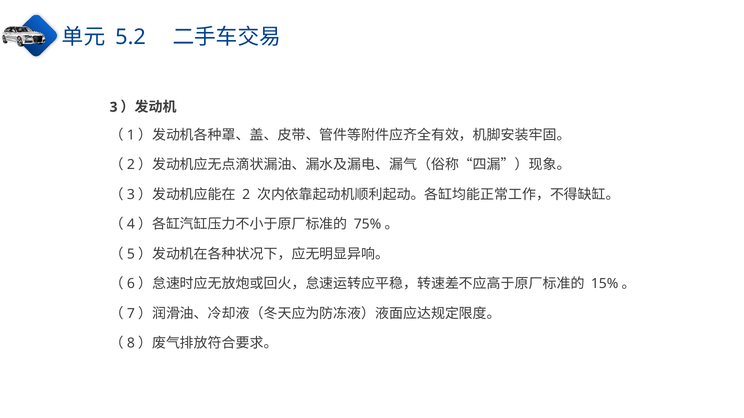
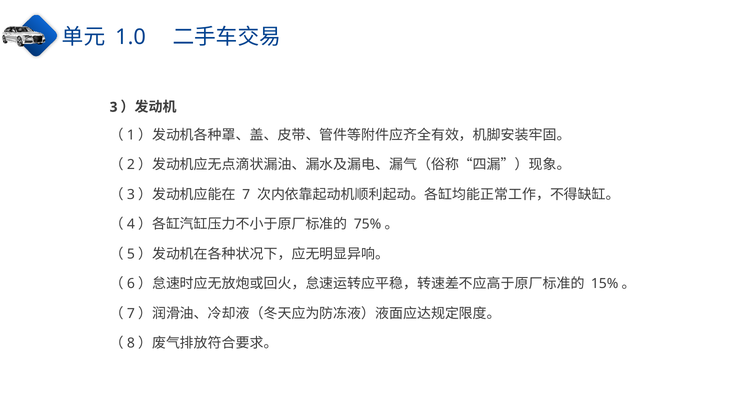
5.2: 5.2 -> 1.0 (131, 37)
2: 2 -> 7 (246, 195)
